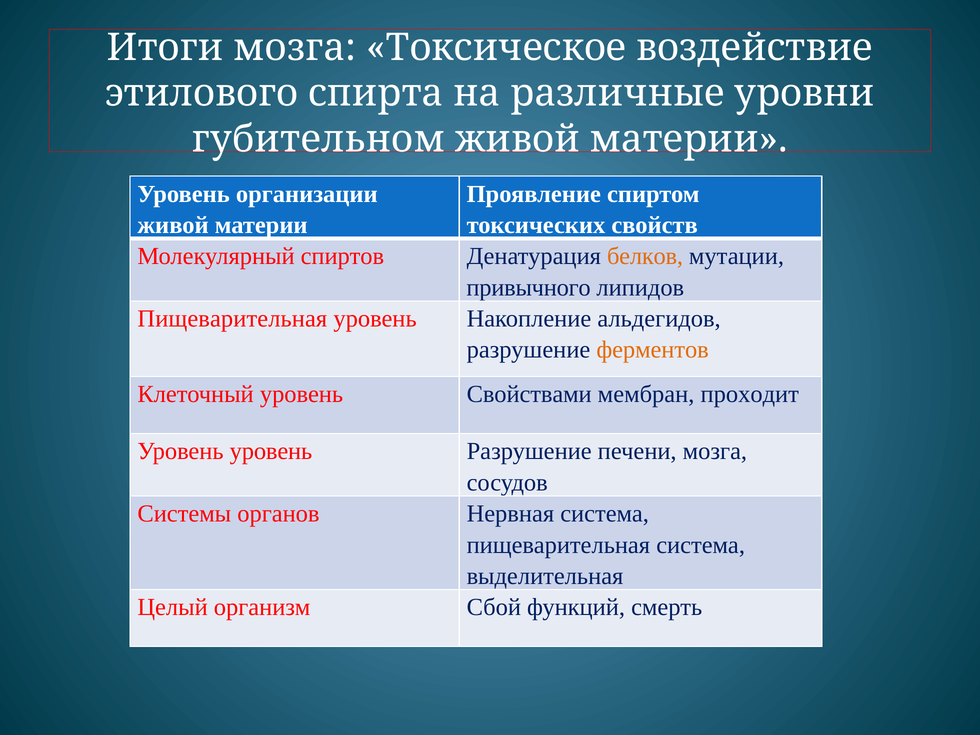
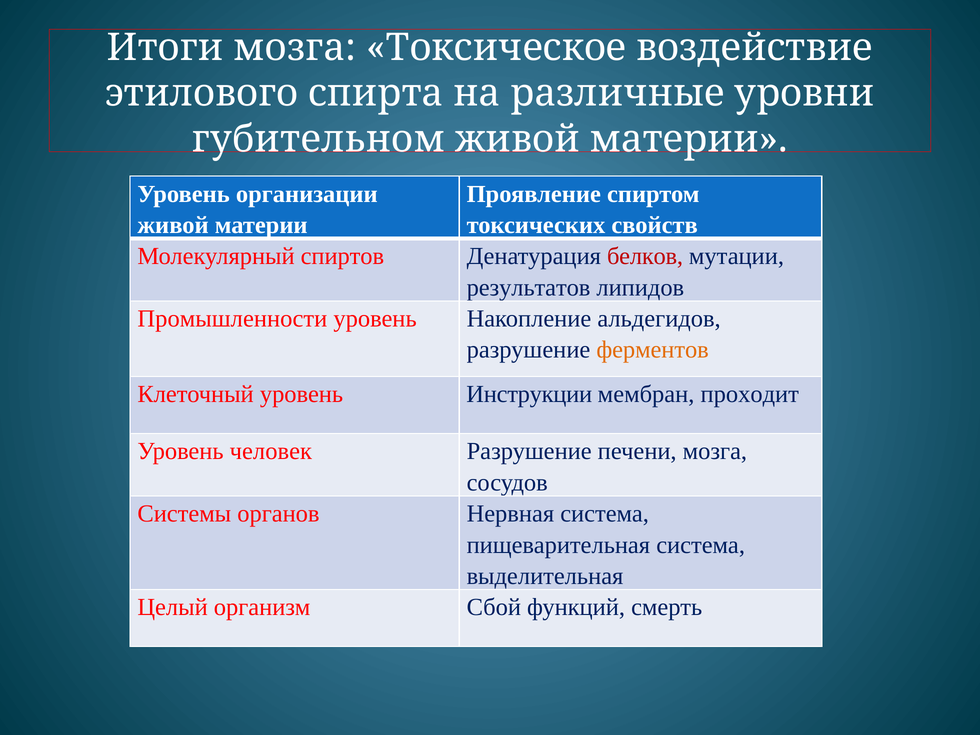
белков colour: orange -> red (645, 256)
привычного: привычного -> результатов (529, 287)
Пищеварительная: Пищеварительная -> Промышленности (232, 319)
Свойствами: Свойствами -> Инструкции (529, 394)
Уровень уровень: уровень -> человек (271, 451)
